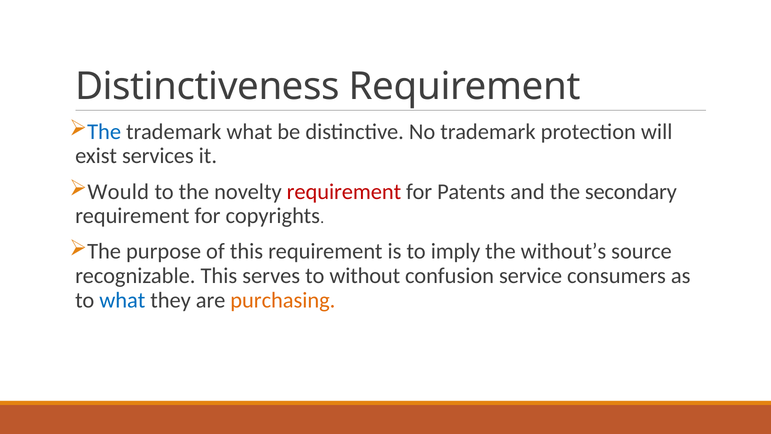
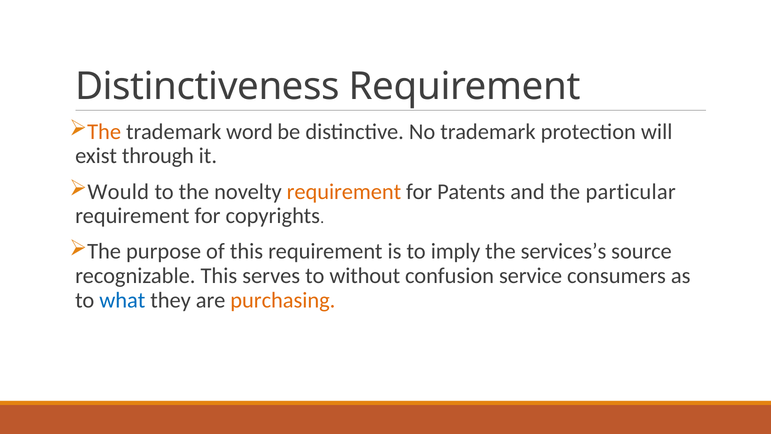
The colour: blue -> orange (104, 132)
trademark what: what -> word (249, 132)
services: services -> through (158, 156)
requirement colour: red -> orange (344, 191)
secondary: secondary -> particular (631, 191)
without’s: without’s -> services’s (564, 251)
